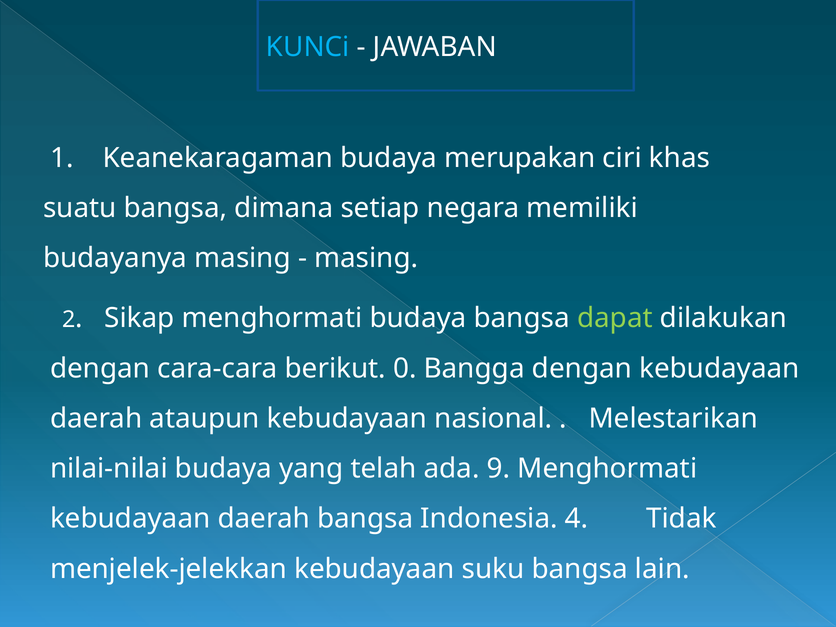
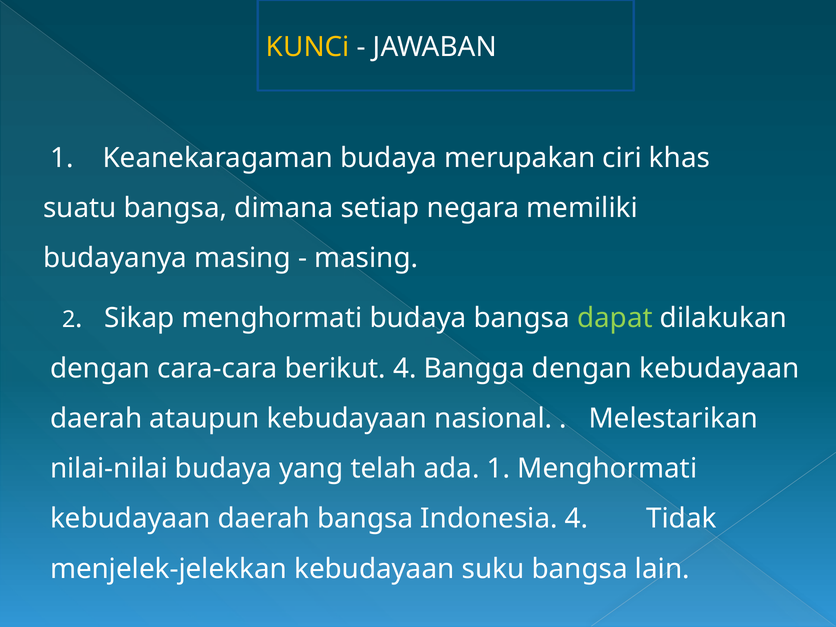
KUNCi colour: light blue -> yellow (308, 47)
berikut 0: 0 -> 4 (405, 368)
ada 9: 9 -> 1 (498, 469)
